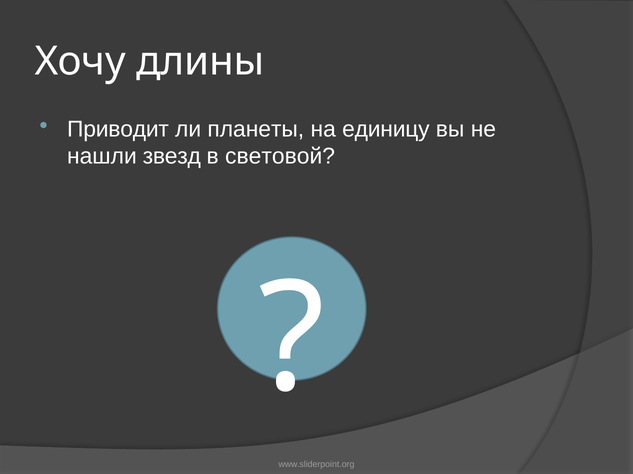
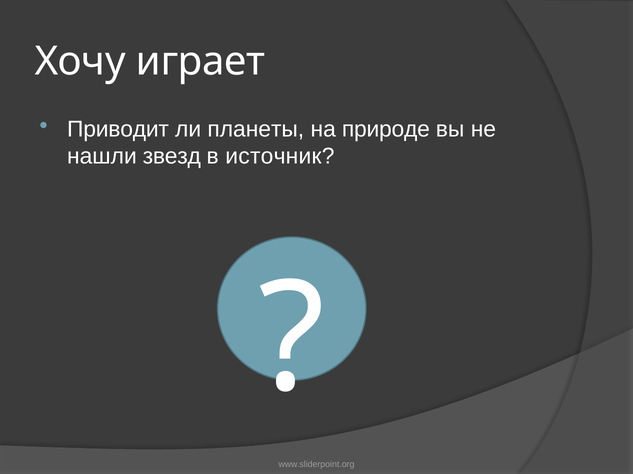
длины: длины -> играет (200, 61)
единицу: единицу -> природе (386, 129)
световой: световой -> источник (280, 157)
